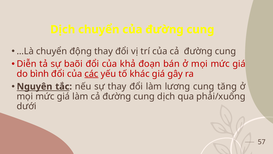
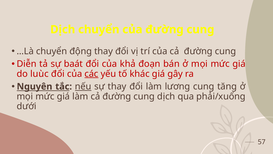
baõi: baõi -> baát (73, 64)
bình: bình -> luùc (39, 74)
nếu underline: none -> present (83, 86)
